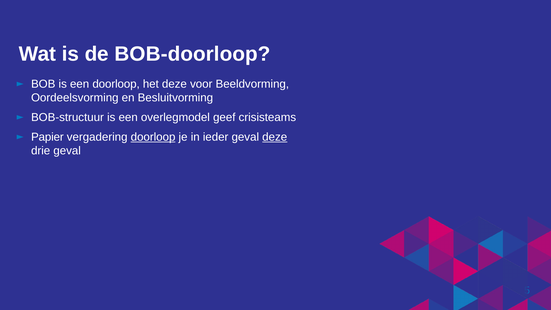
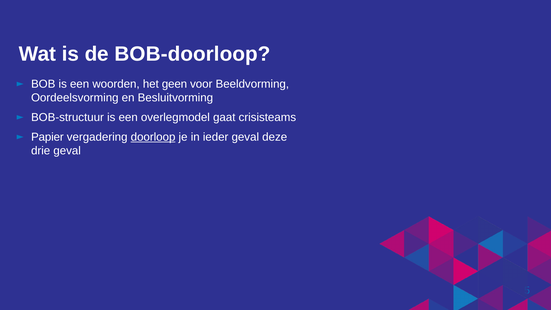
een doorloop: doorloop -> woorden (116, 84)
het deze: deze -> geen (174, 84)
geef: geef -> gaat (224, 117)
deze underline: present -> none (275, 137)
